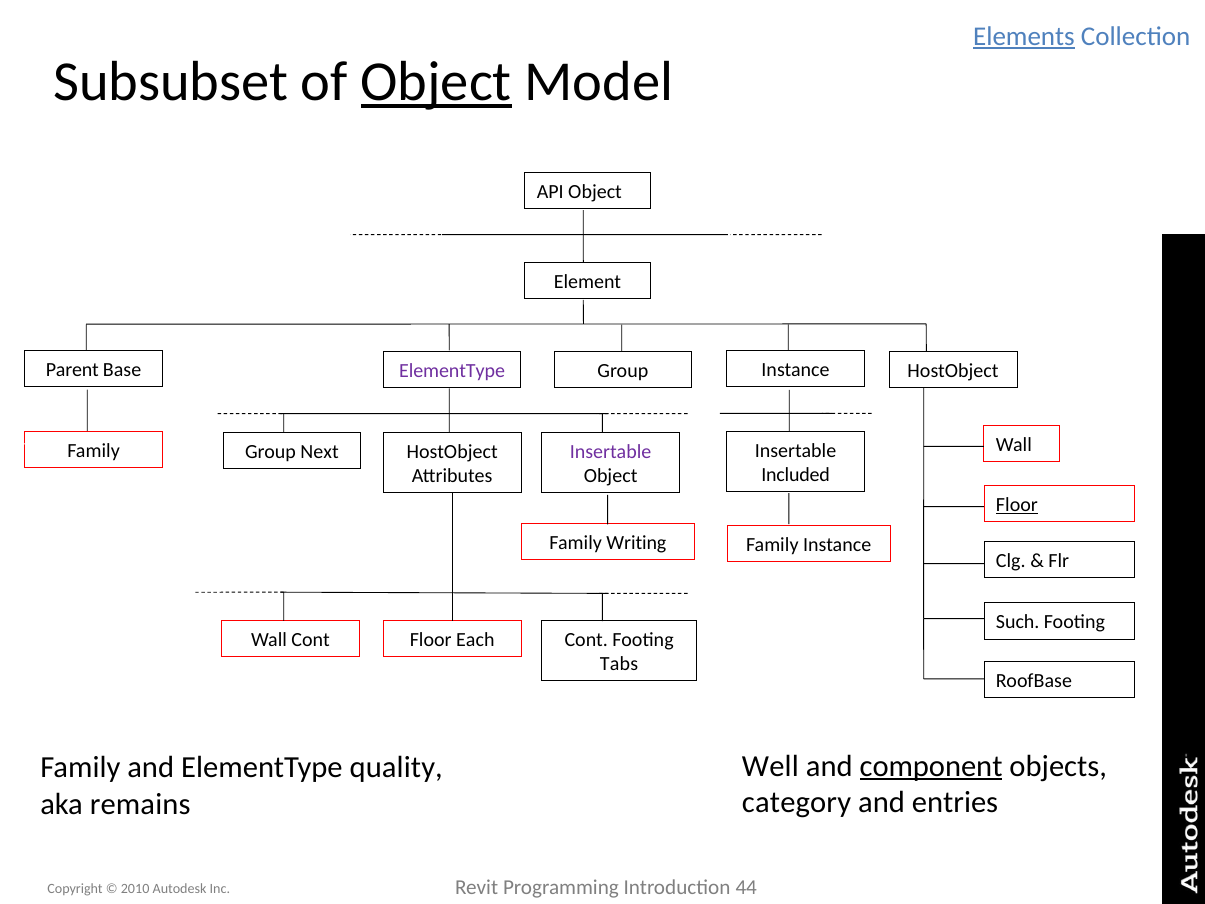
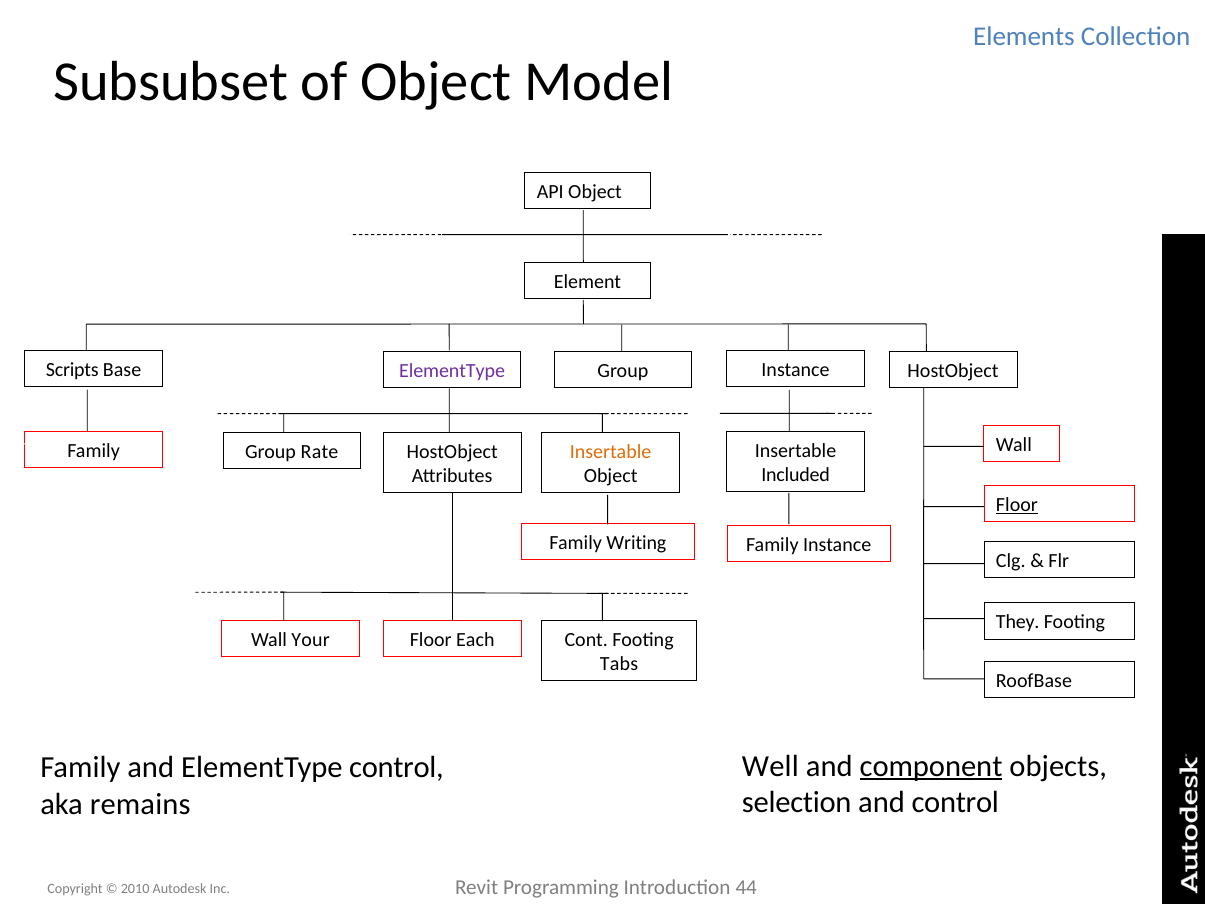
Elements underline: present -> none (1024, 36)
Object underline: present -> none (436, 82)
Parent: Parent -> Scripts (72, 370)
Next: Next -> Rate (320, 452)
Insertable colour: purple -> orange (611, 452)
Such: Such -> They (1018, 622)
Wall Cont: Cont -> Your (311, 640)
ElementType quality: quality -> control (396, 768)
category: category -> selection (797, 803)
and entries: entries -> control (955, 803)
